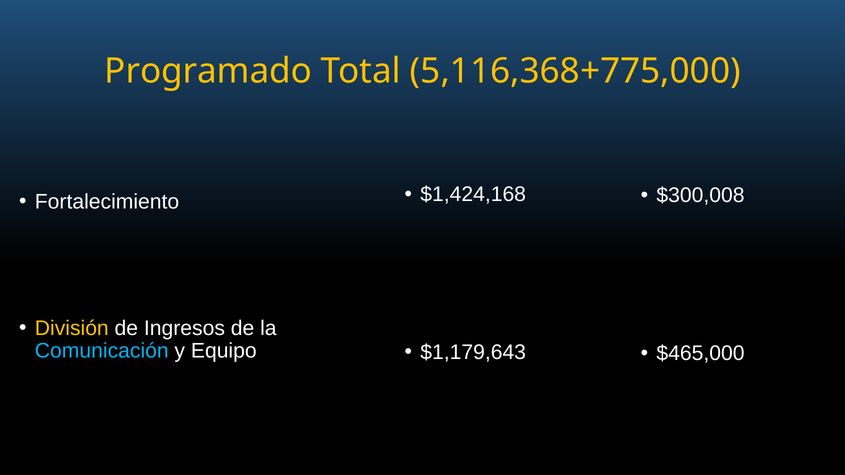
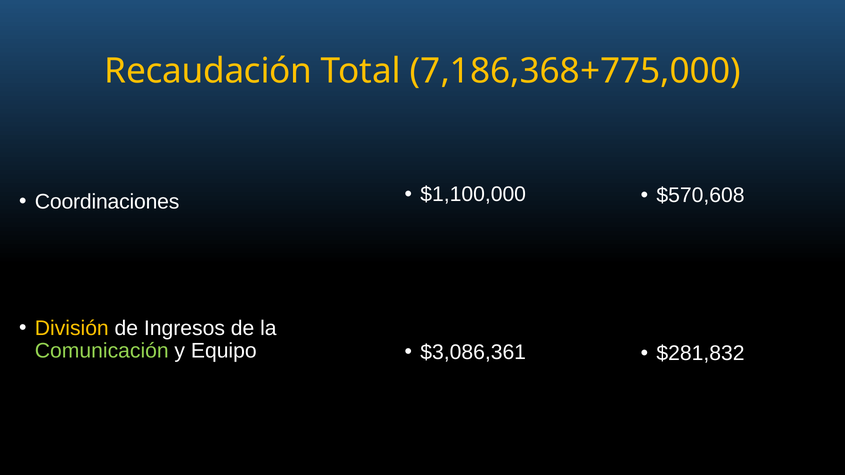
Programado: Programado -> Recaudación (208, 71)
5,116,368+775,000: 5,116,368+775,000 -> 7,186,368+775,000 (575, 71)
$1,424,168: $1,424,168 -> $1,100,000 (473, 195)
$300,008: $300,008 -> $570,608 (701, 196)
Fortalecimiento: Fortalecimiento -> Coordinaciones (107, 202)
Comunicación colour: light blue -> light green (102, 351)
$1,179,643: $1,179,643 -> $3,086,361 (473, 353)
$465,000: $465,000 -> $281,832 (701, 354)
